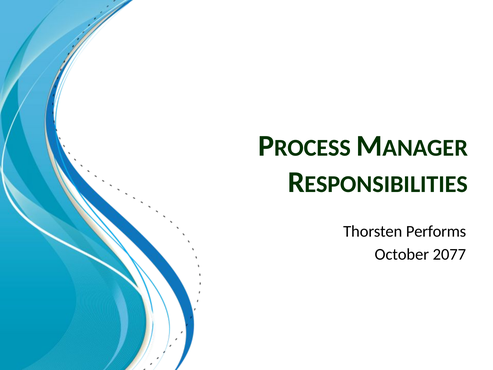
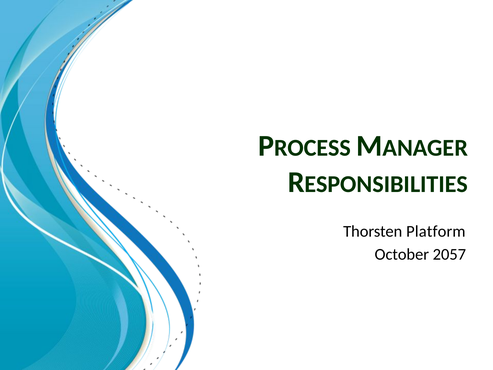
Performs: Performs -> Platform (436, 231)
2077: 2077 -> 2057 (449, 254)
